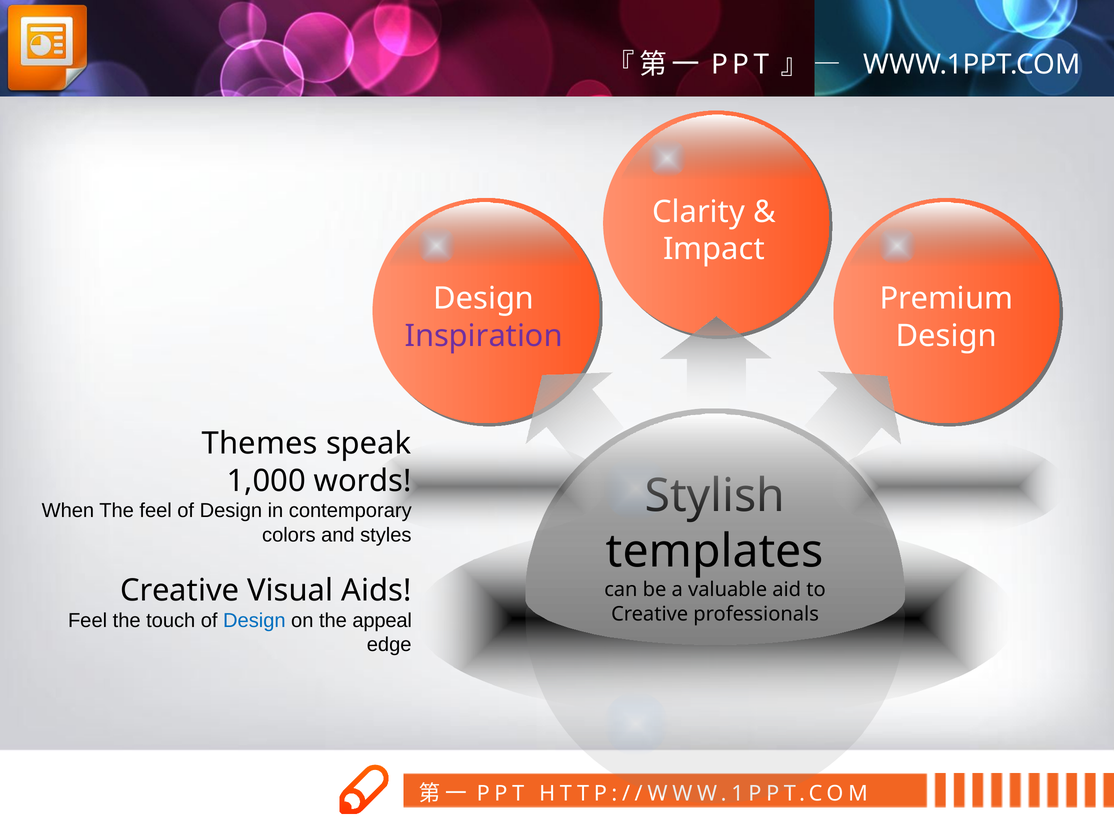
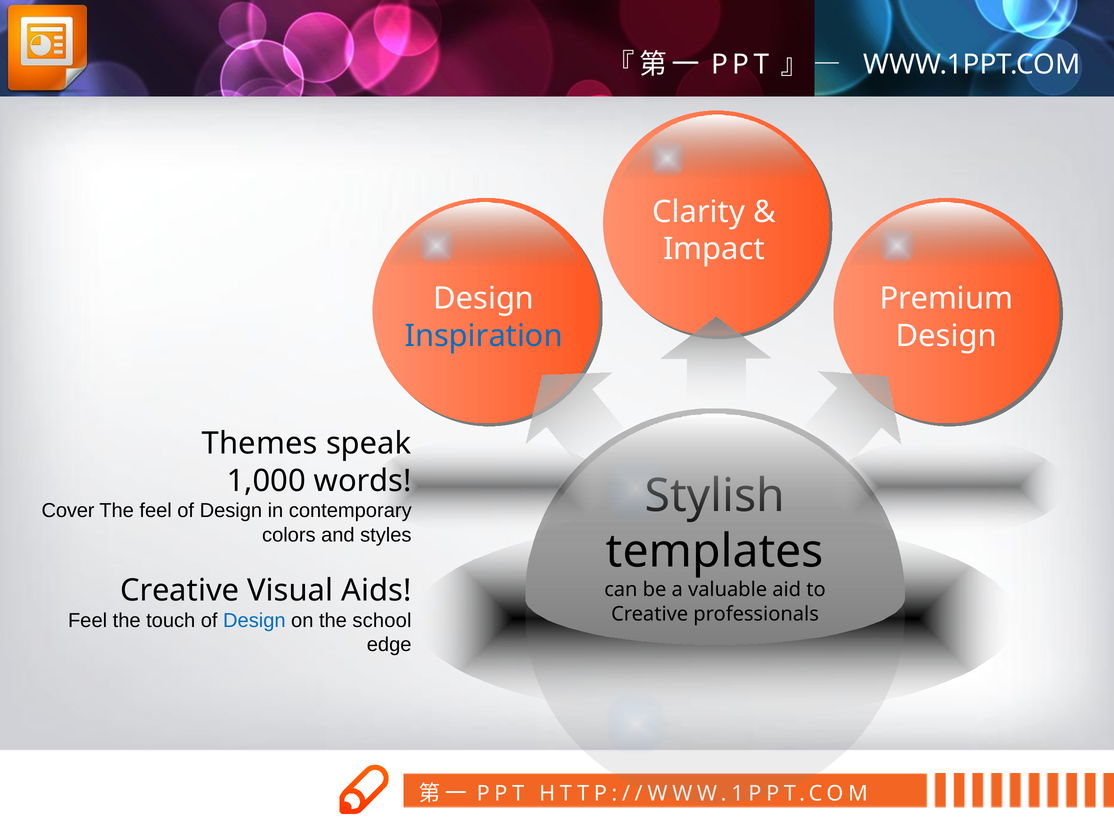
Inspiration colour: purple -> blue (484, 336)
When: When -> Cover (68, 510)
appeal: appeal -> school (382, 620)
